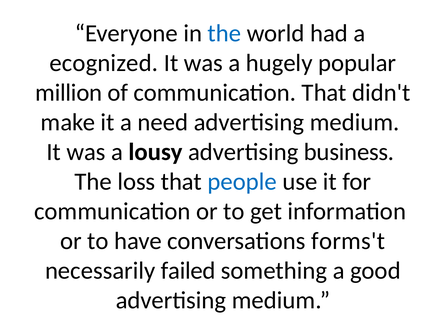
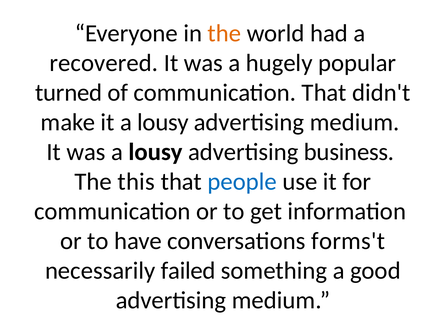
the colour: blue -> orange (224, 33)
ecognized: ecognized -> recovered (104, 63)
million: million -> turned (69, 93)
it a need: need -> lousy (163, 122)
loss: loss -> this (136, 182)
